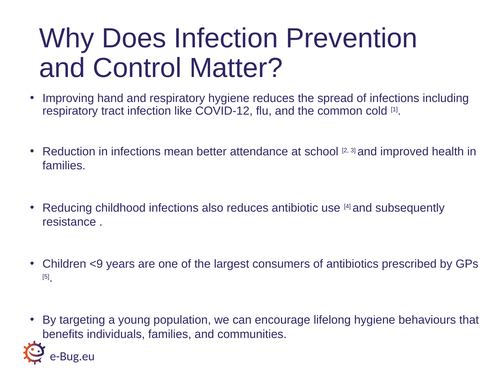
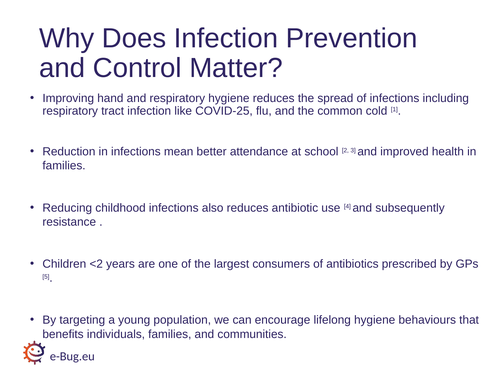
COVID-12: COVID-12 -> COVID-25 (224, 111)
<9: <9 -> <2 (96, 264)
